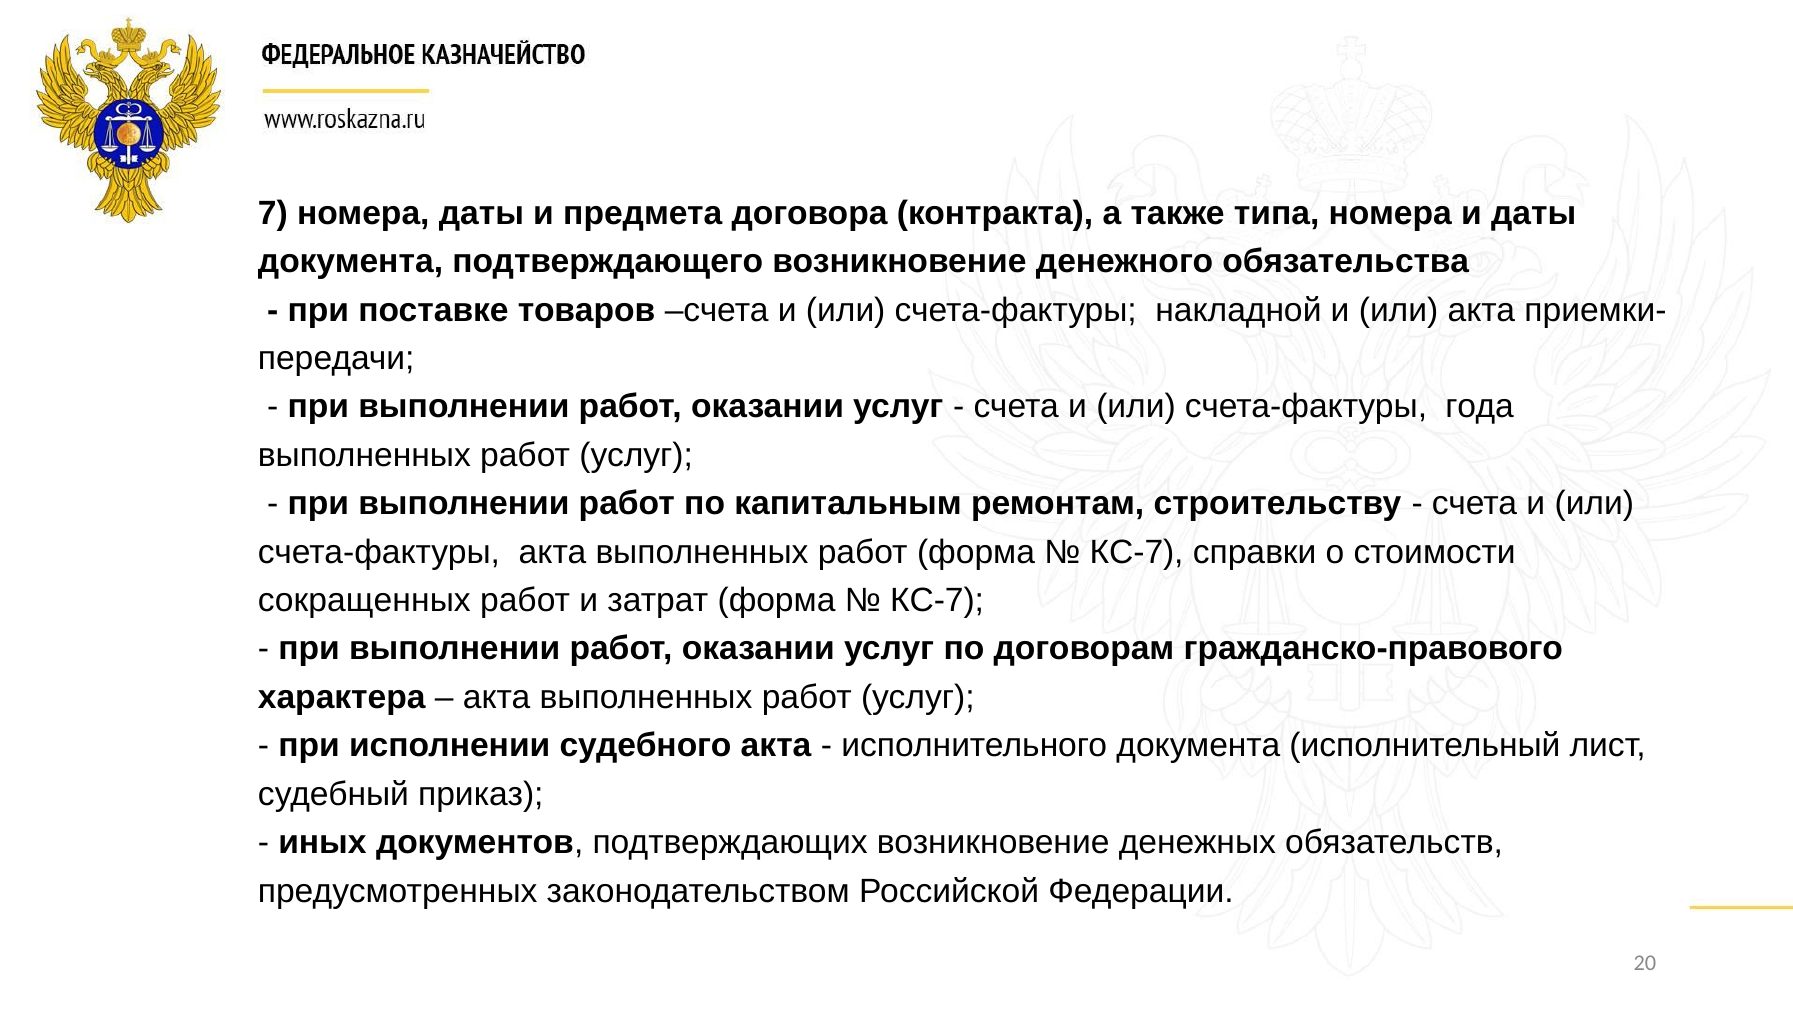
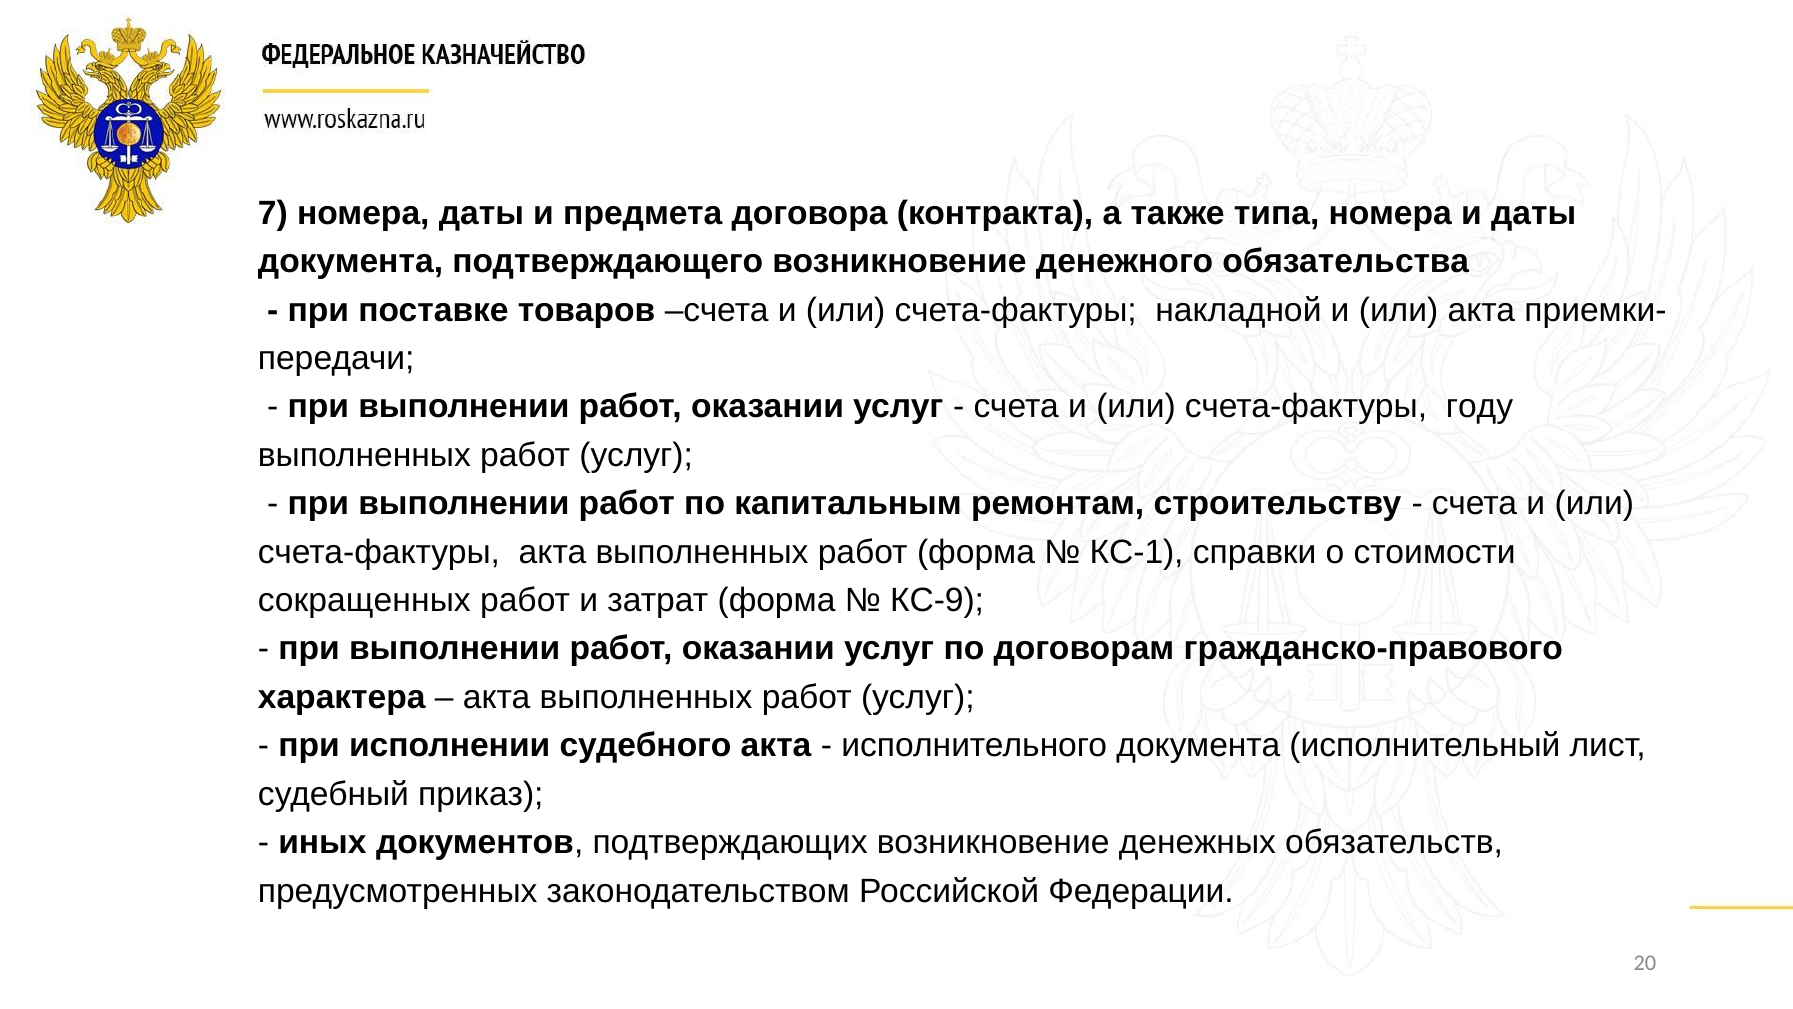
года: года -> году (1479, 407)
КС-7: КС-7 -> КС-1 (1137, 552)
КС-7: КС-7 -> КС-9 (937, 600)
